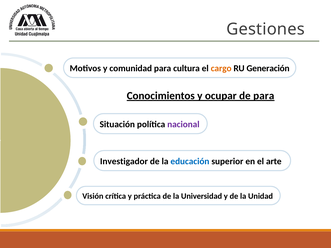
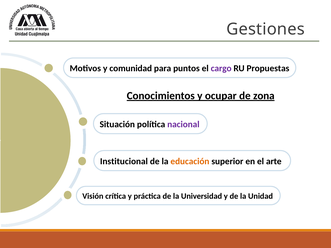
cultura: cultura -> puntos (186, 68)
cargo colour: orange -> purple (221, 68)
Generación: Generación -> Propuestas (268, 68)
de para: para -> zona (264, 96)
Investigador: Investigador -> Institucional (124, 161)
educación colour: blue -> orange (190, 161)
